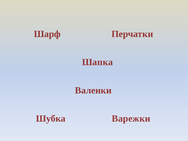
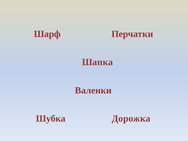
Шубка Варежки: Варежки -> Дорожка (131, 119)
